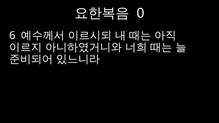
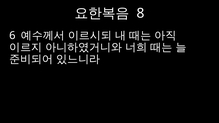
0: 0 -> 8 (141, 13)
